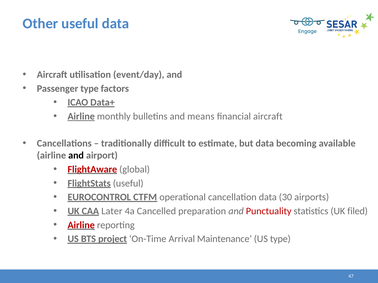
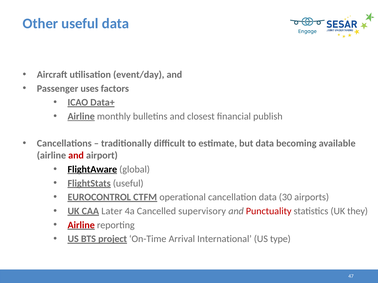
Passenger type: type -> uses (90, 89)
means: means -> closest (201, 117)
financial aircraft: aircraft -> publish (268, 117)
and colour: black -> red (76, 156)
FlightAware colour: red -> black (92, 170)
preparation: preparation -> supervisory (202, 211)
filed: filed -> they (358, 211)
Maintenance: Maintenance -> International (224, 239)
